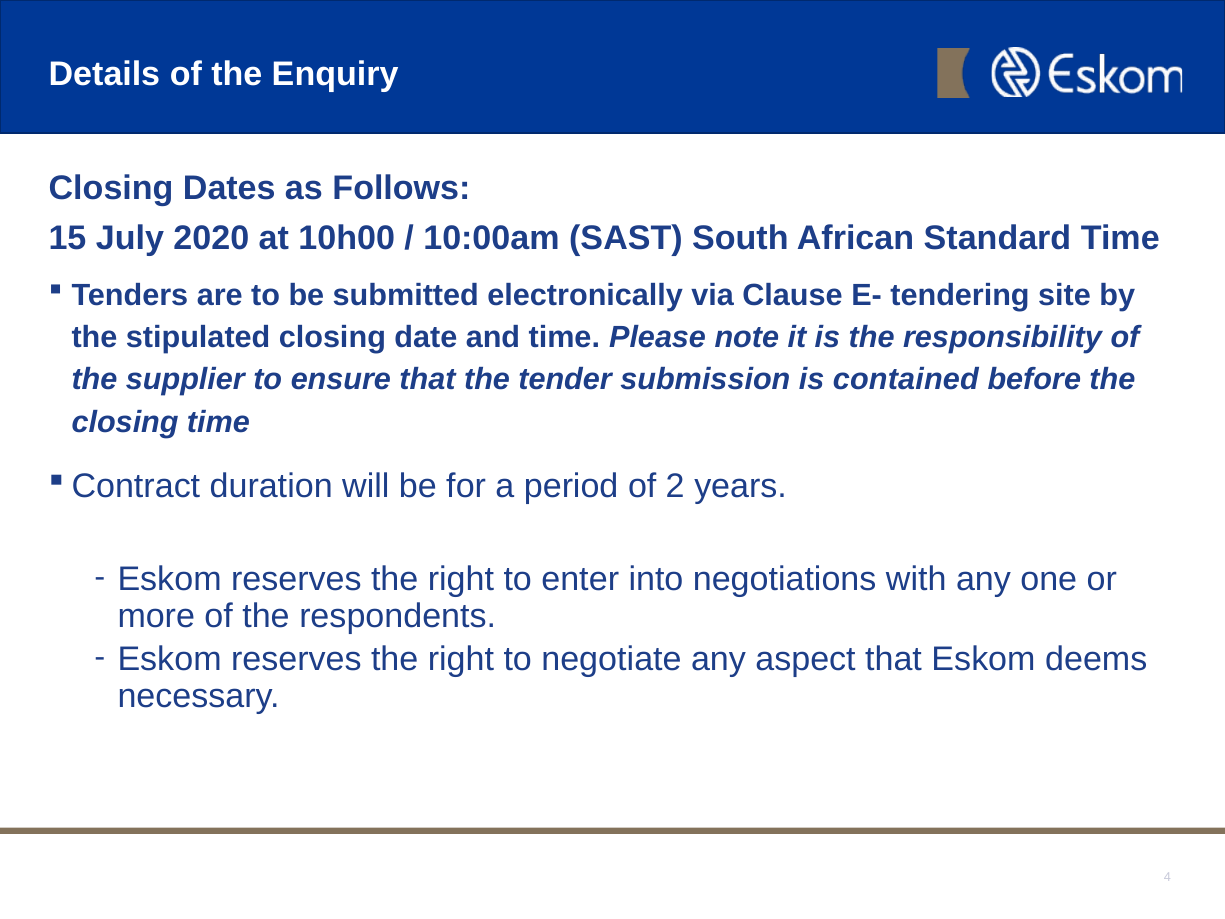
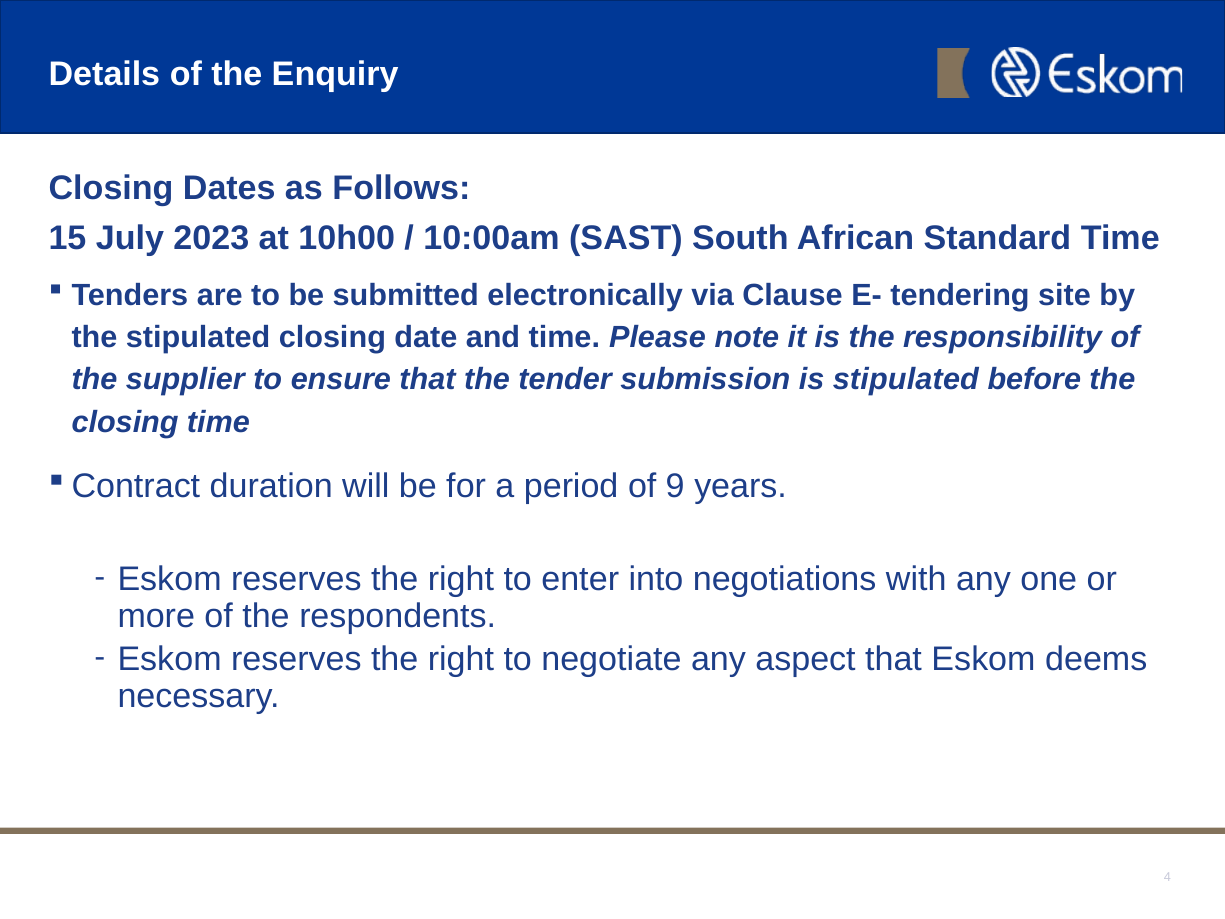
2020: 2020 -> 2023 (211, 238)
is contained: contained -> stipulated (906, 380)
2: 2 -> 9 (675, 486)
